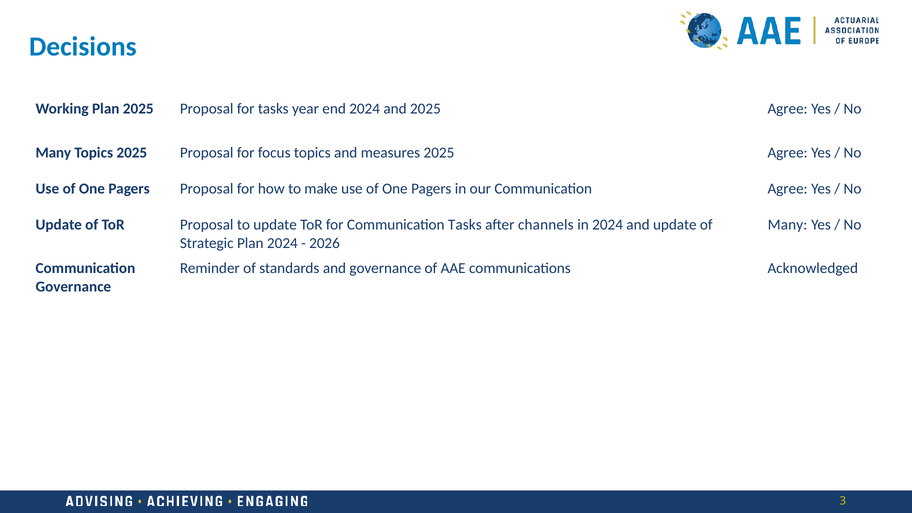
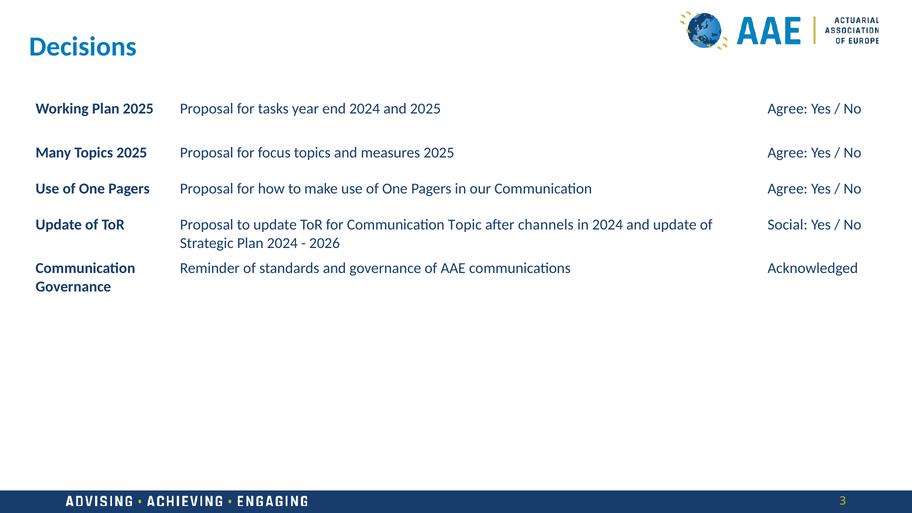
Communication Tasks: Tasks -> Topic (465, 225)
Many: Many -> Social (788, 225)
